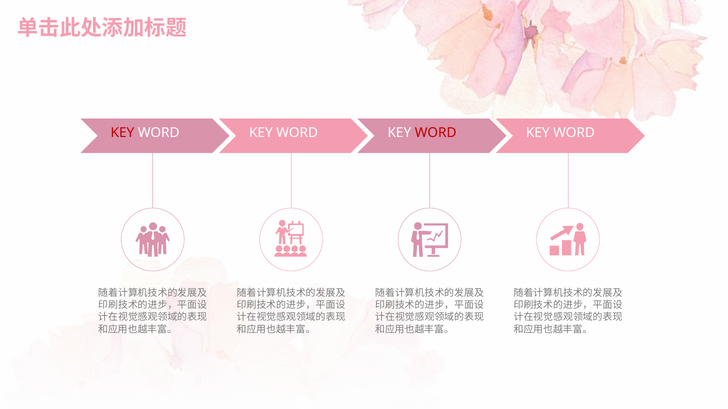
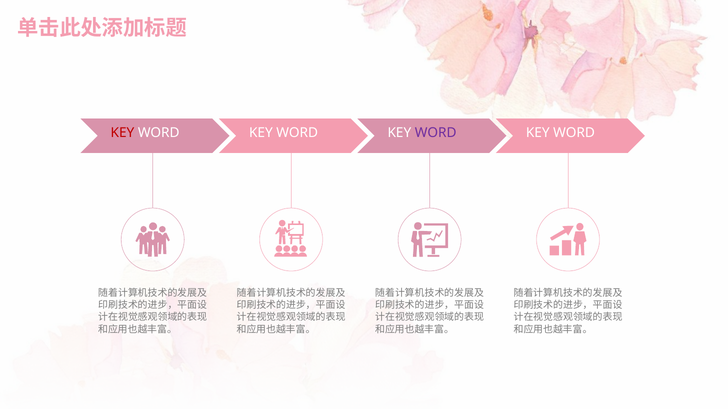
WORD colour: red -> purple (436, 133)
